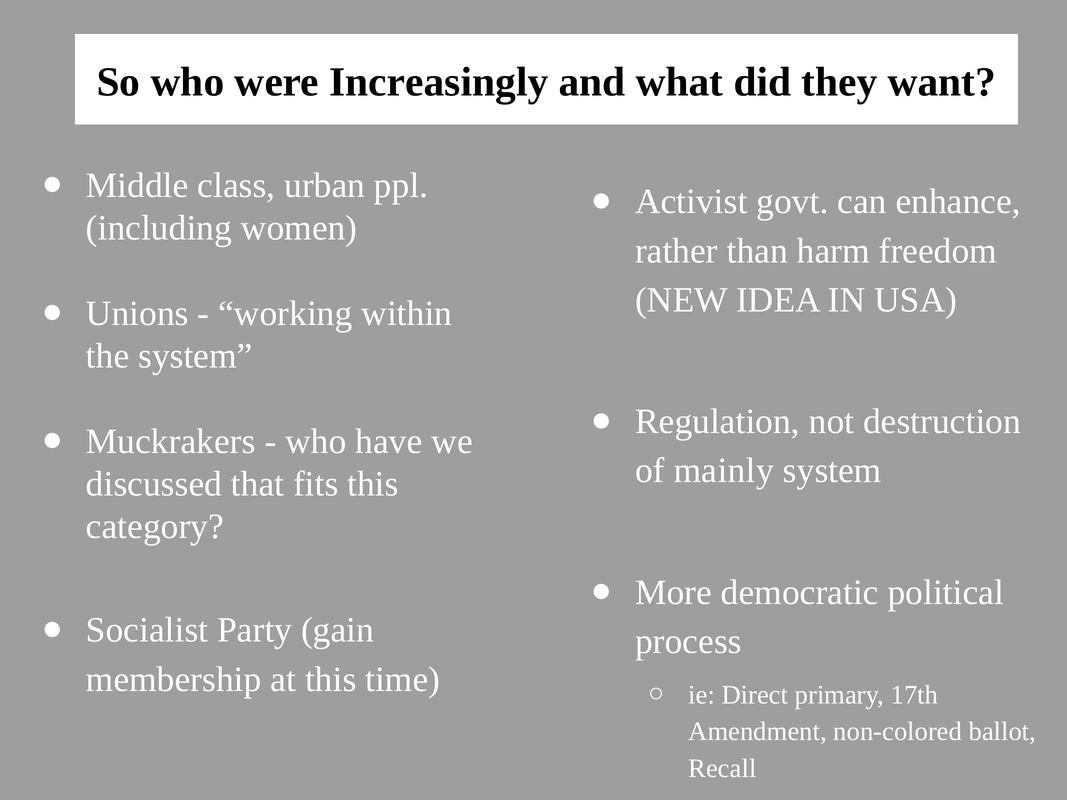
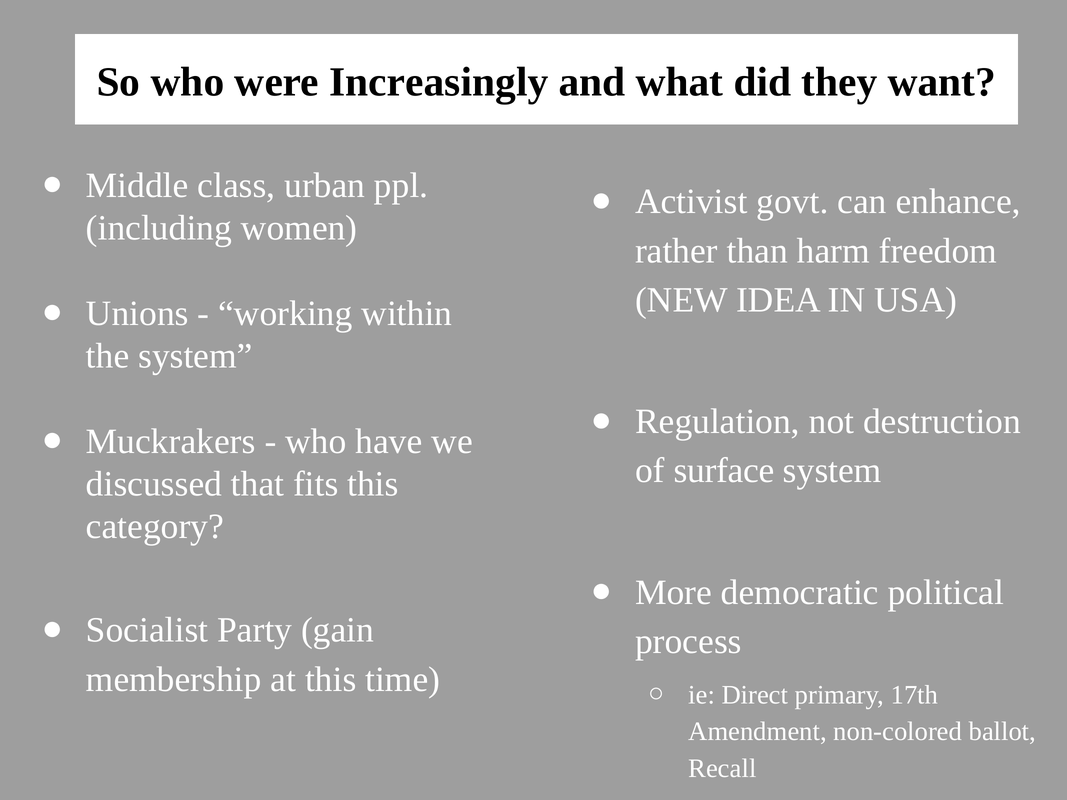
mainly: mainly -> surface (724, 471)
